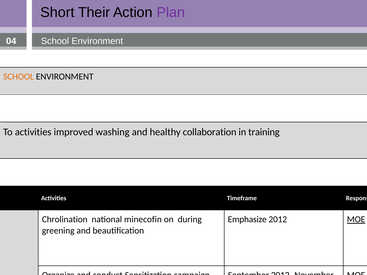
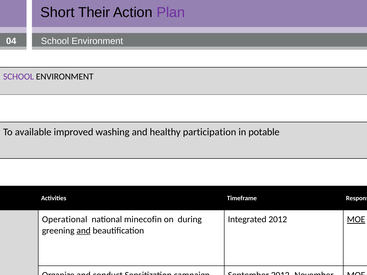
SCHOOL colour: orange -> purple (19, 77)
To activities: activities -> available (33, 132)
collaboration: collaboration -> participation (210, 132)
training: training -> potable (264, 132)
Chrolination: Chrolination -> Operational (65, 220)
Emphasize: Emphasize -> Integrated (247, 220)
and underline: none -> present (84, 231)
